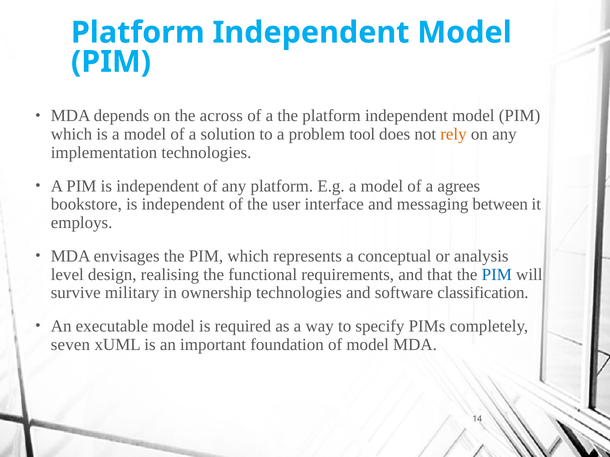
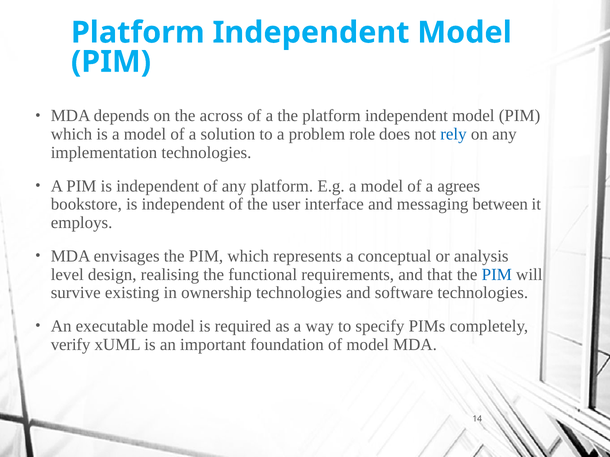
tool: tool -> role (362, 134)
rely colour: orange -> blue (454, 134)
military: military -> existing (132, 293)
software classification: classification -> technologies (483, 293)
seven: seven -> verify (71, 345)
